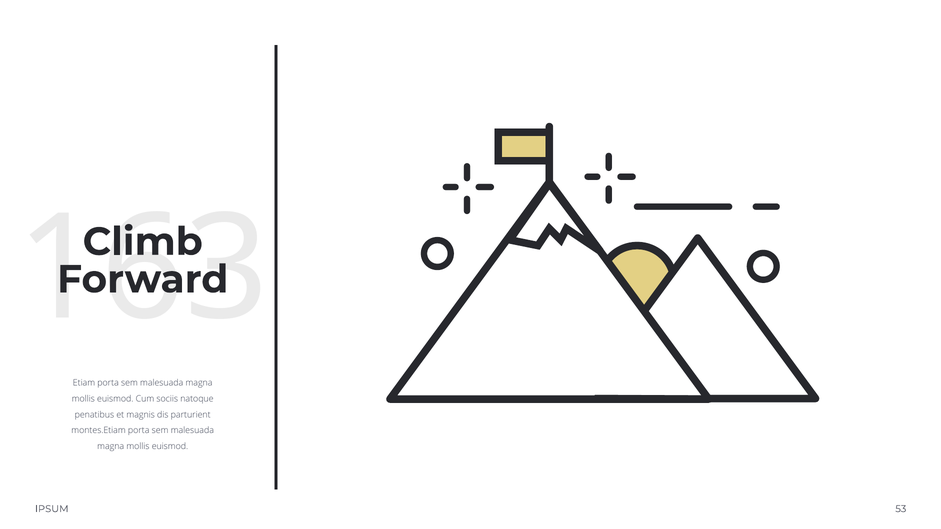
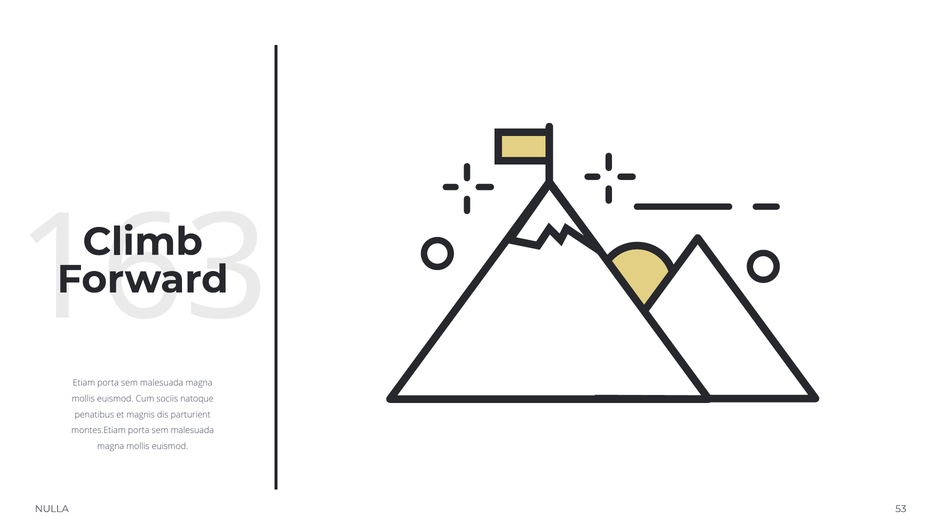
IPSUM: IPSUM -> NULLA (52, 509)
